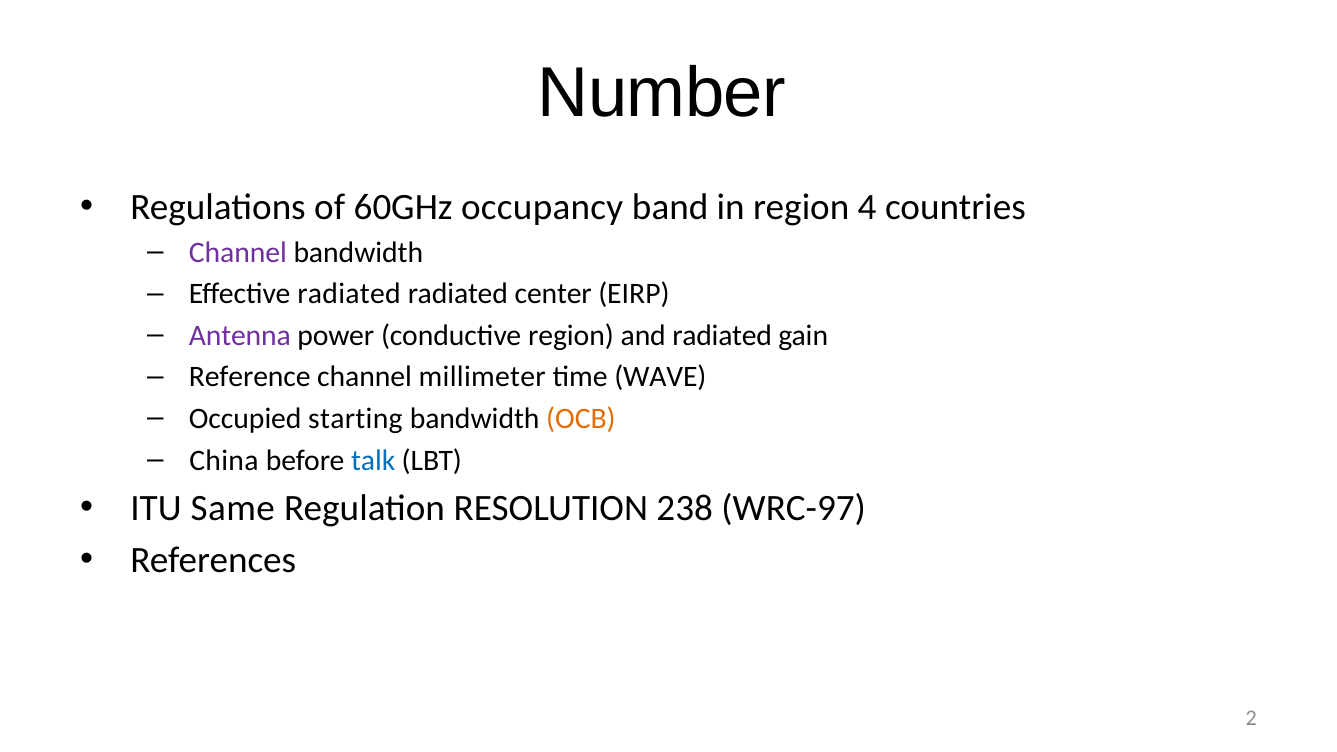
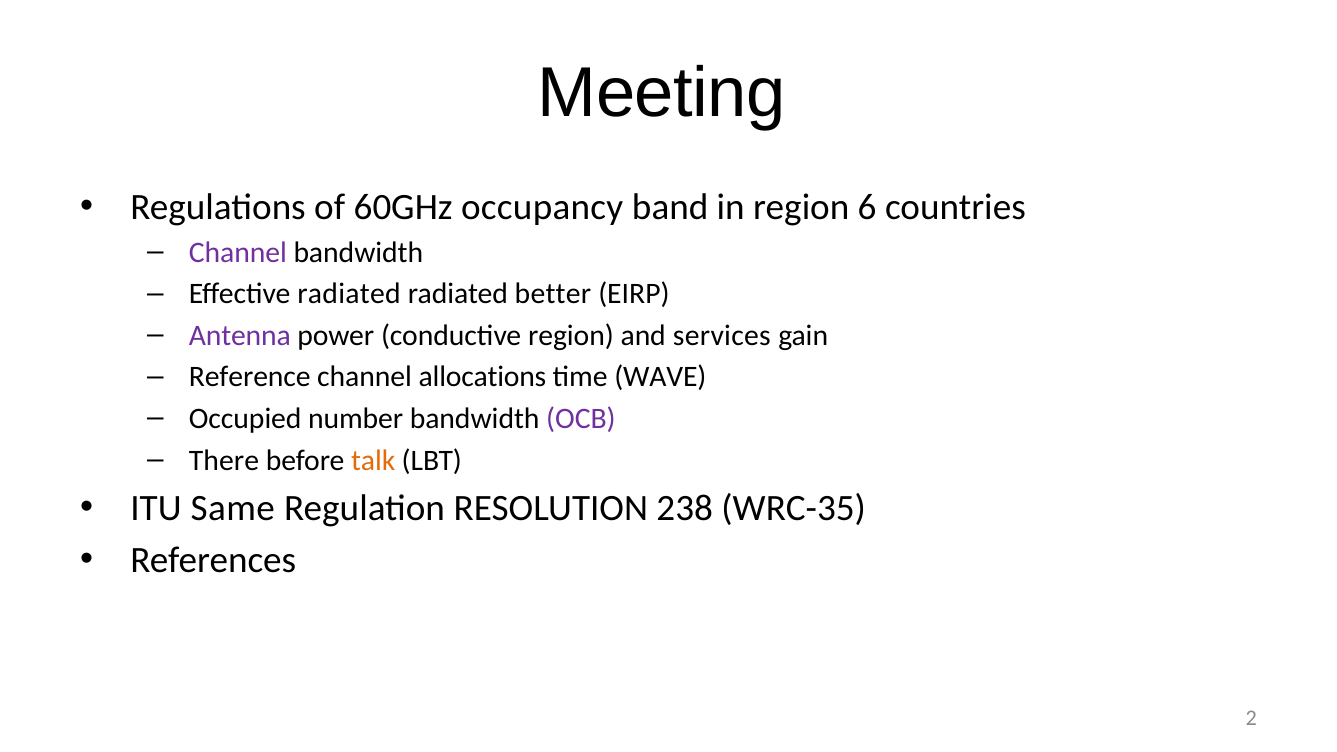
Number: Number -> Meeting (662, 93)
4: 4 -> 6 (867, 207)
center: center -> better (553, 294)
and radiated: radiated -> services (722, 336)
millimeter: millimeter -> allocations (483, 377)
starting: starting -> number (356, 419)
OCB colour: orange -> purple (581, 419)
China: China -> There (224, 460)
talk colour: blue -> orange (373, 460)
WRC-97: WRC-97 -> WRC-35 (794, 508)
